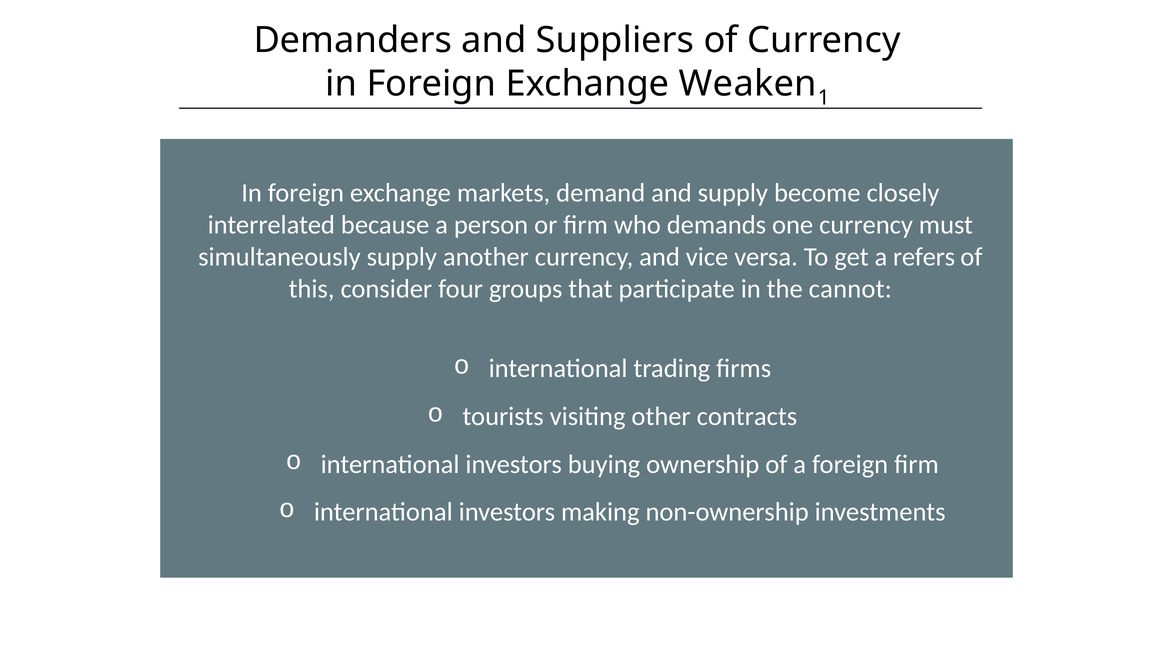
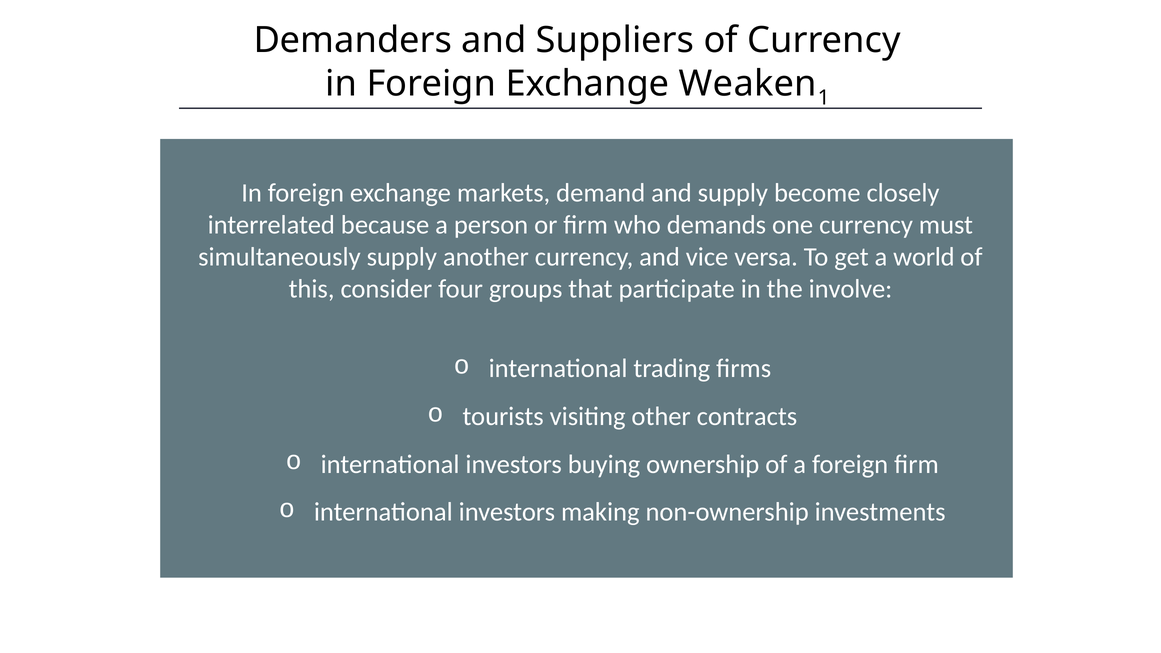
refers: refers -> world (924, 257)
cannot: cannot -> involve (851, 289)
